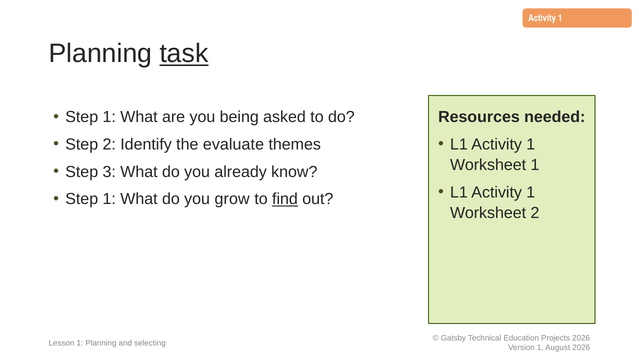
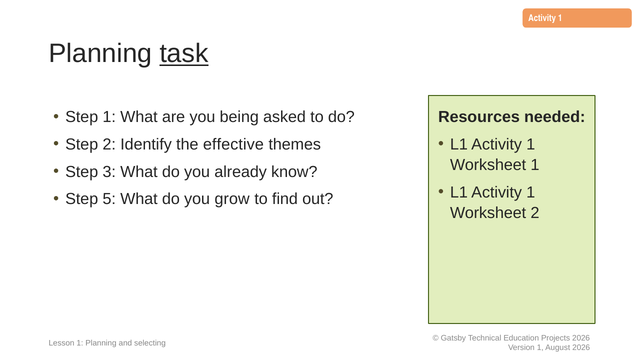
evaluate: evaluate -> effective (233, 145)
1: 1 -> 5 (109, 199)
find underline: present -> none (285, 199)
